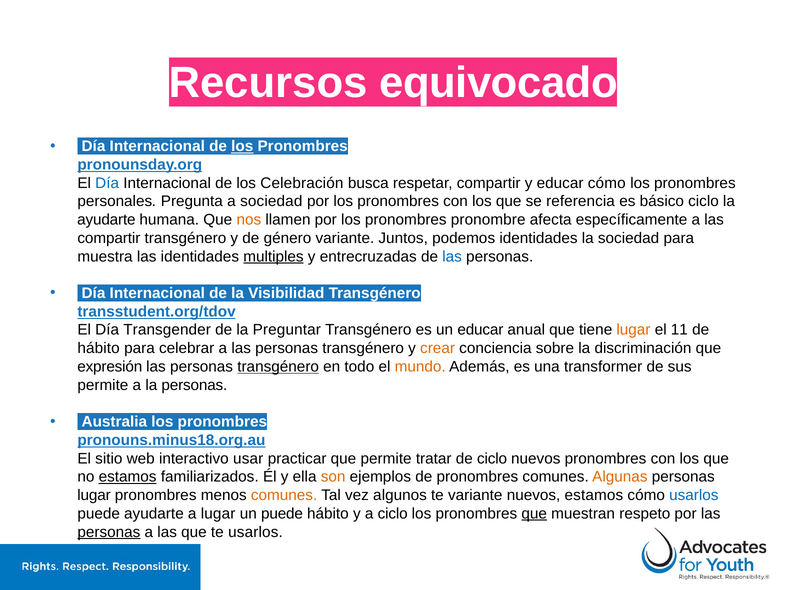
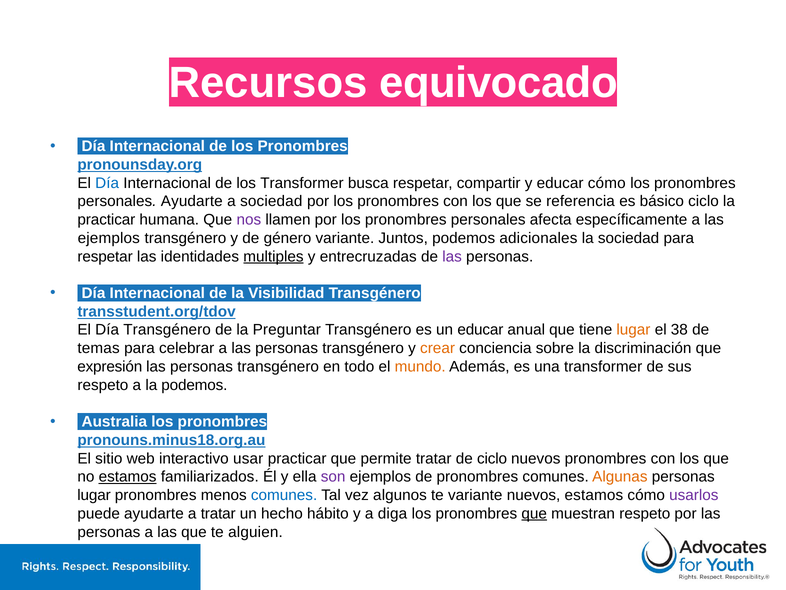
los underline: present -> none (242, 146)
los Celebración: Celebración -> Transformer (302, 183)
personales Pregunta: Pregunta -> Ayudarte (192, 201)
ayudarte: ayudarte -> practicar (106, 220)
nos colour: orange -> purple (249, 220)
por los pronombres pronombre: pronombre -> personales (488, 220)
compartir: compartir -> ejemplos (109, 238)
podemos identidades: identidades -> adicionales (538, 238)
muestra: muestra -> respetar (105, 256)
las colour: blue -> purple (452, 256)
Día Transgender: Transgender -> Transgénero (167, 330)
11: 11 -> 38 (679, 330)
hábito: hábito -> temas (99, 348)
transgénero underline: present -> none (278, 366)
permite: permite -> respeto (103, 385)
la personas: personas -> podemos (194, 385)
son colour: orange -> purple (333, 476)
comunes colour: orange -> blue (284, 495)
usarlos colour: blue -> purple (694, 495)
a lugar: lugar -> tratar (218, 513)
un puede: puede -> hecho (282, 513)
a ciclo: ciclo -> diga (393, 513)
personas underline: present -> none (109, 532)
te usarlos: usarlos -> alguien (256, 532)
